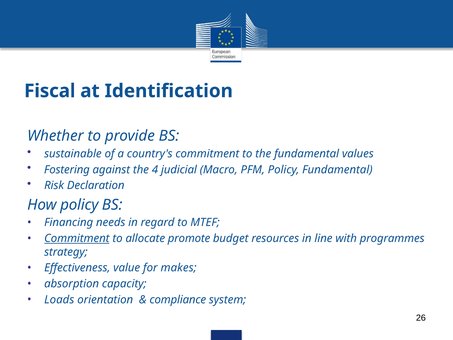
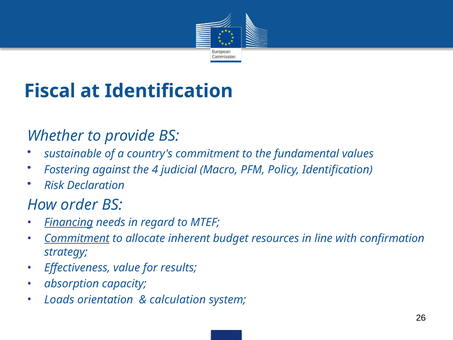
Policy Fundamental: Fundamental -> Identification (337, 170)
How policy: policy -> order (79, 205)
Financing underline: none -> present (69, 222)
promote: promote -> inherent (189, 238)
programmes: programmes -> confirmation (392, 238)
makes: makes -> results (179, 268)
compliance: compliance -> calculation (178, 299)
